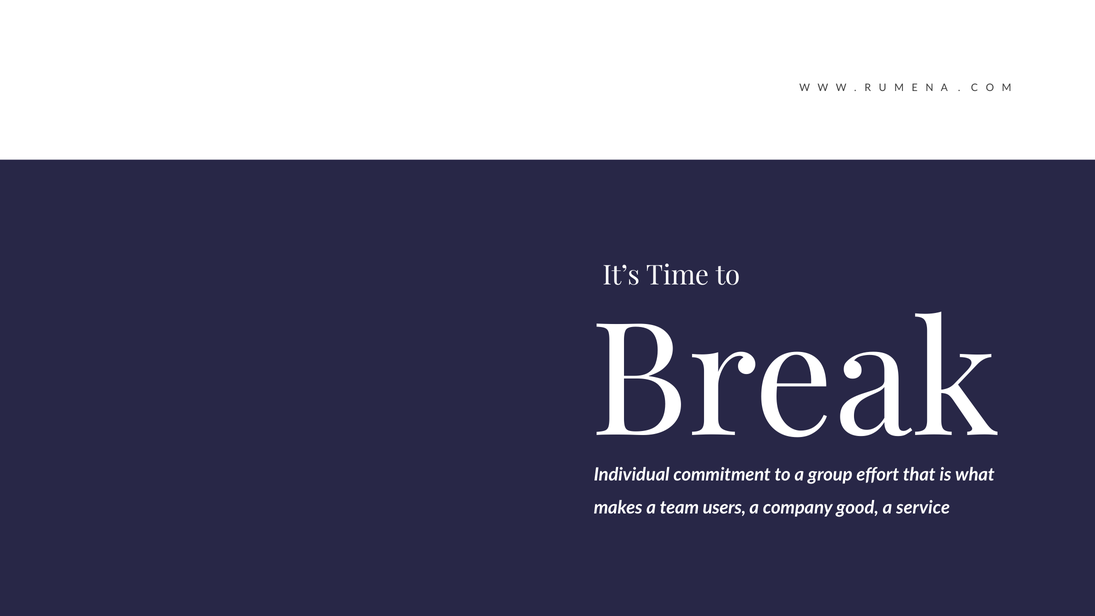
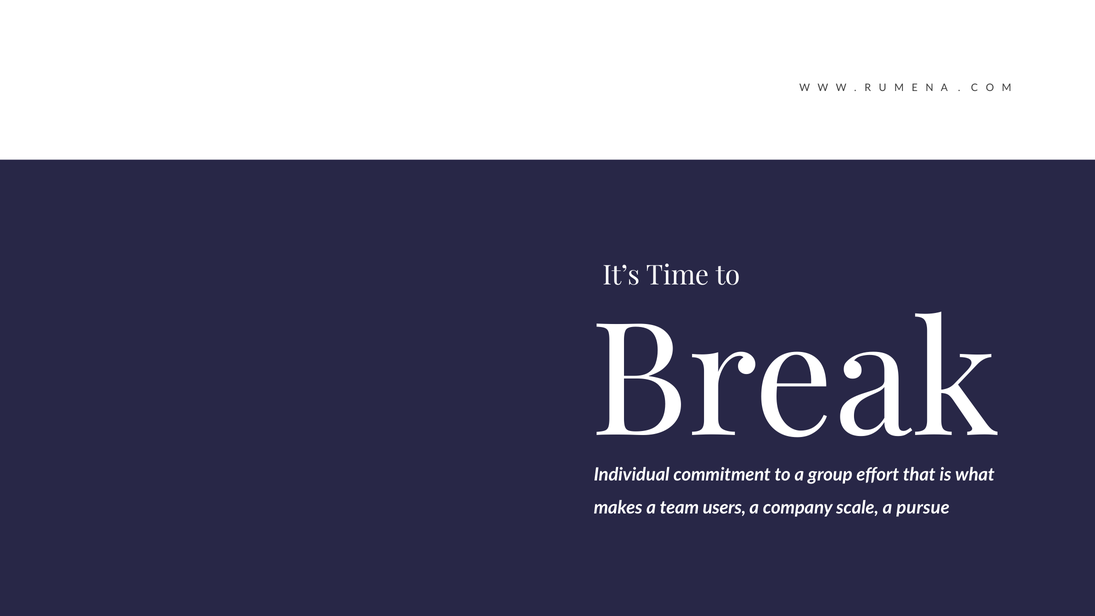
good: good -> scale (857, 508)
service: service -> pursue (923, 508)
